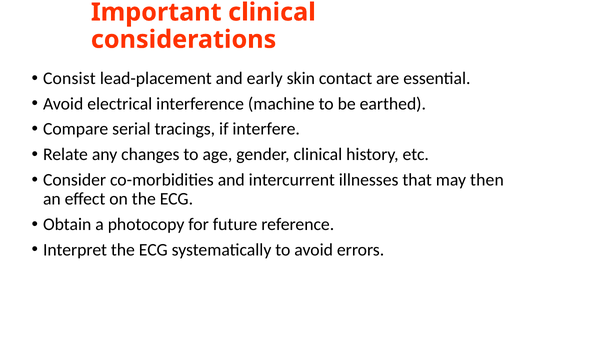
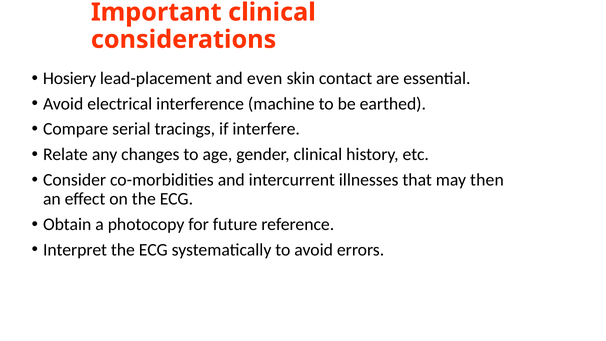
Consist: Consist -> Hosiery (70, 78)
early: early -> even (265, 78)
